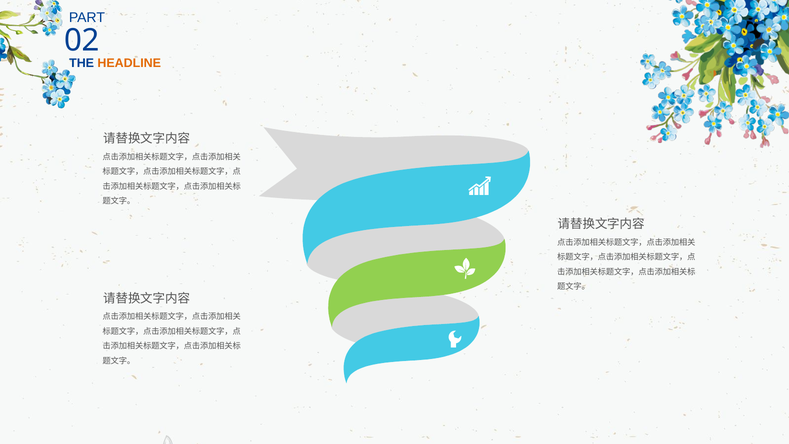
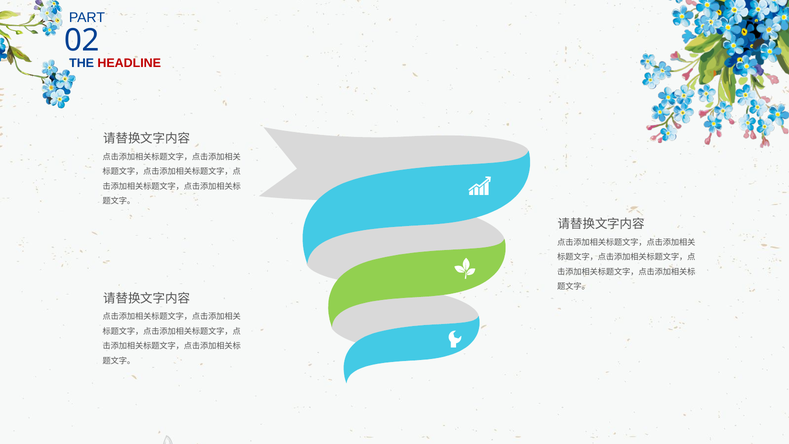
HEADLINE colour: orange -> red (129, 63)
